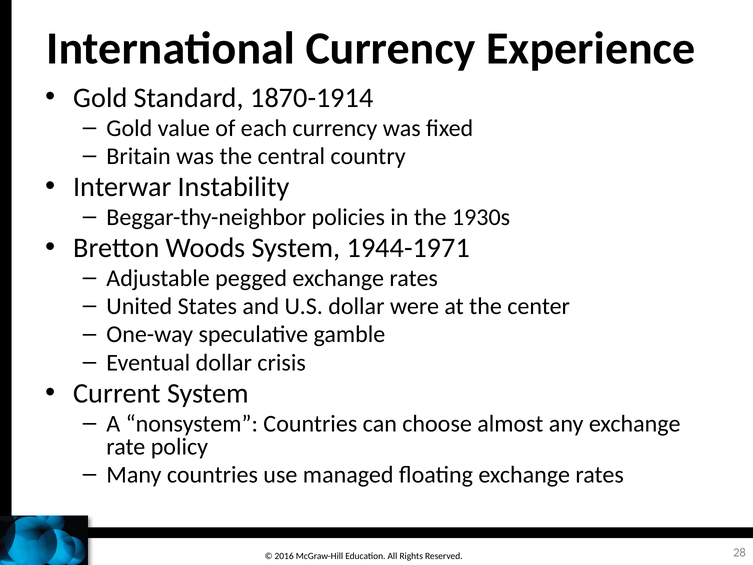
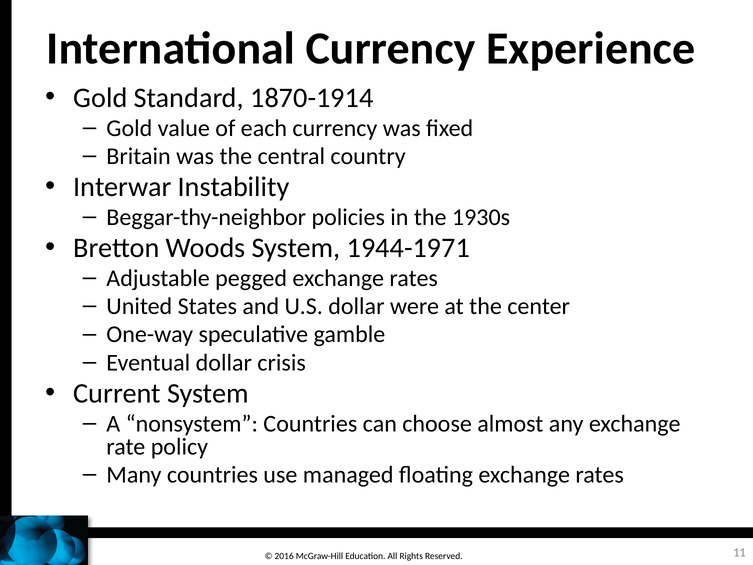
28: 28 -> 11 (739, 552)
